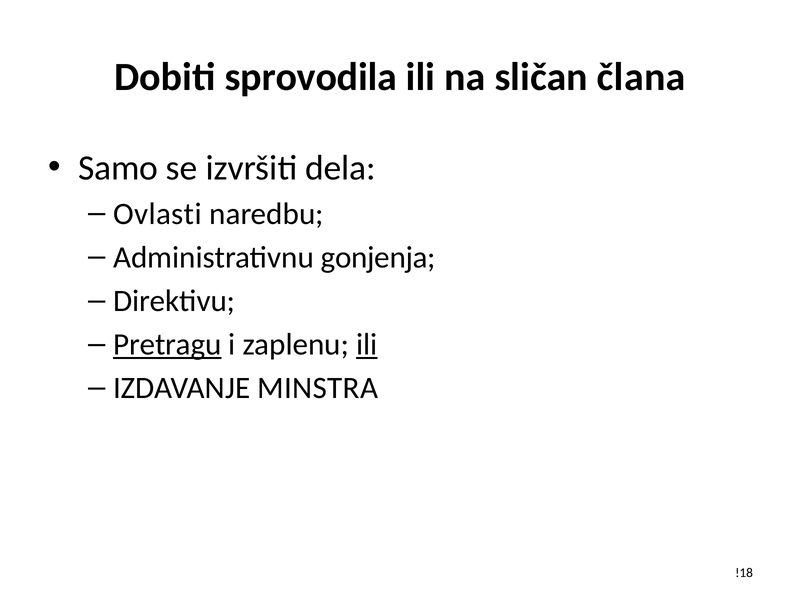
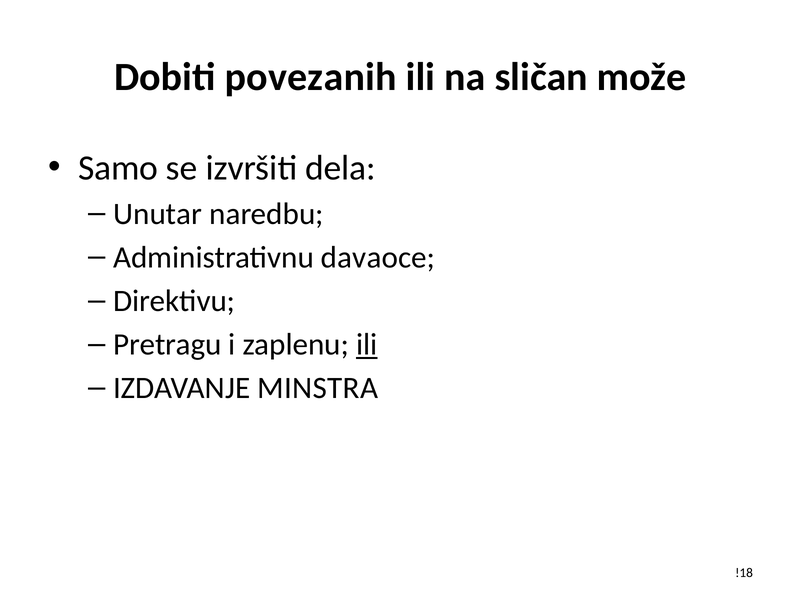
sprovodila: sprovodila -> povezanih (311, 77)
člana: člana -> može (642, 77)
Ovlasti: Ovlasti -> Unutar (158, 214)
gonjenja: gonjenja -> davaoce (378, 258)
Pretragu underline: present -> none (167, 345)
